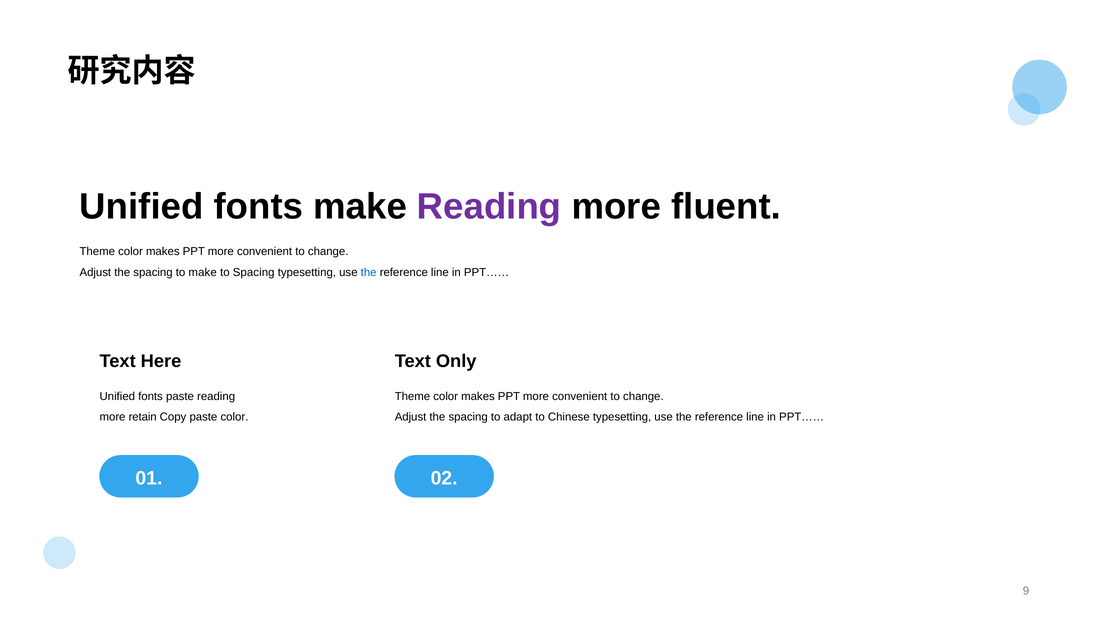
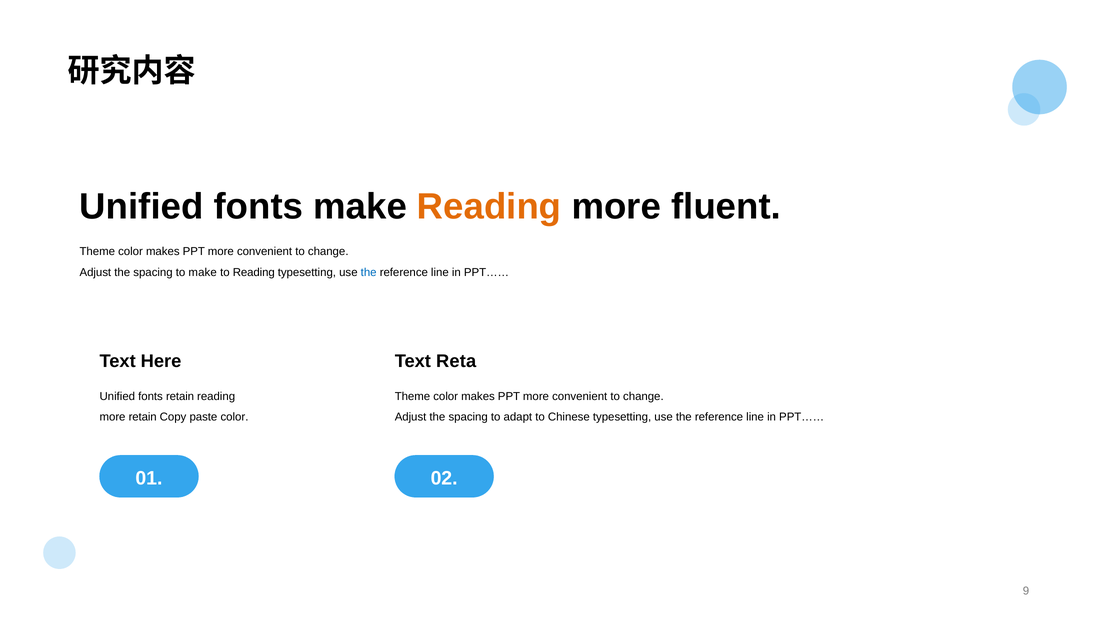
Reading colour: purple -> orange (489, 207)
to Spacing: Spacing -> Reading (254, 272)
Only: Only -> Reta (456, 361)
fonts paste: paste -> retain (180, 396)
